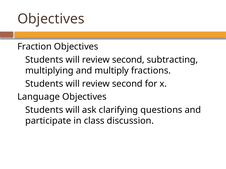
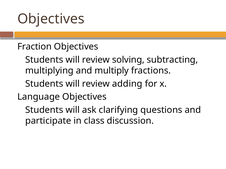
second: second -> solving (128, 60)
second: second -> adding (127, 84)
